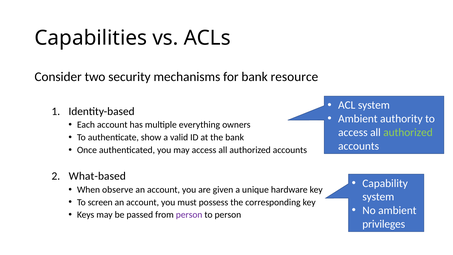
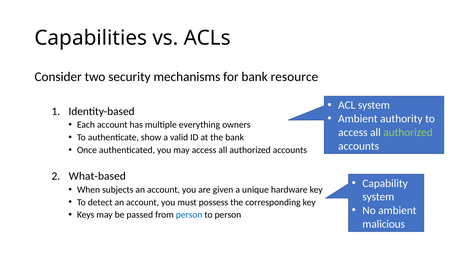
observe: observe -> subjects (118, 190)
screen: screen -> detect (100, 202)
person colour: purple -> blue (189, 215)
privileges: privileges -> malicious (384, 224)
